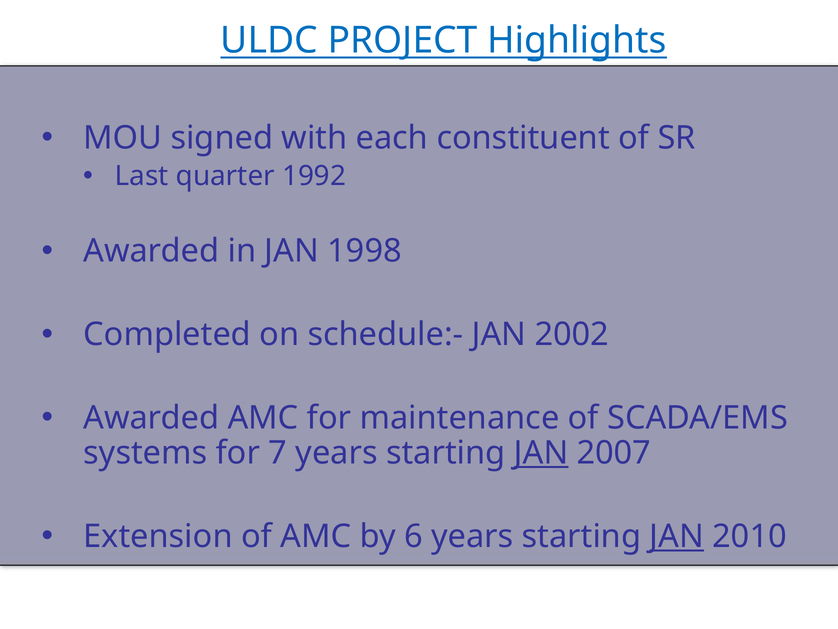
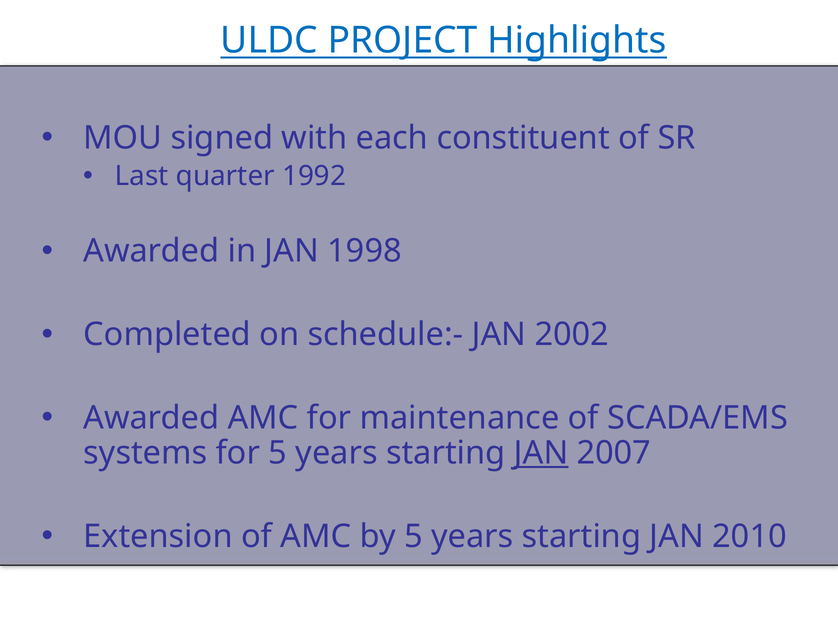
for 7: 7 -> 5 (278, 453)
by 6: 6 -> 5 (413, 536)
JAN underline: present -> none (677, 536)
